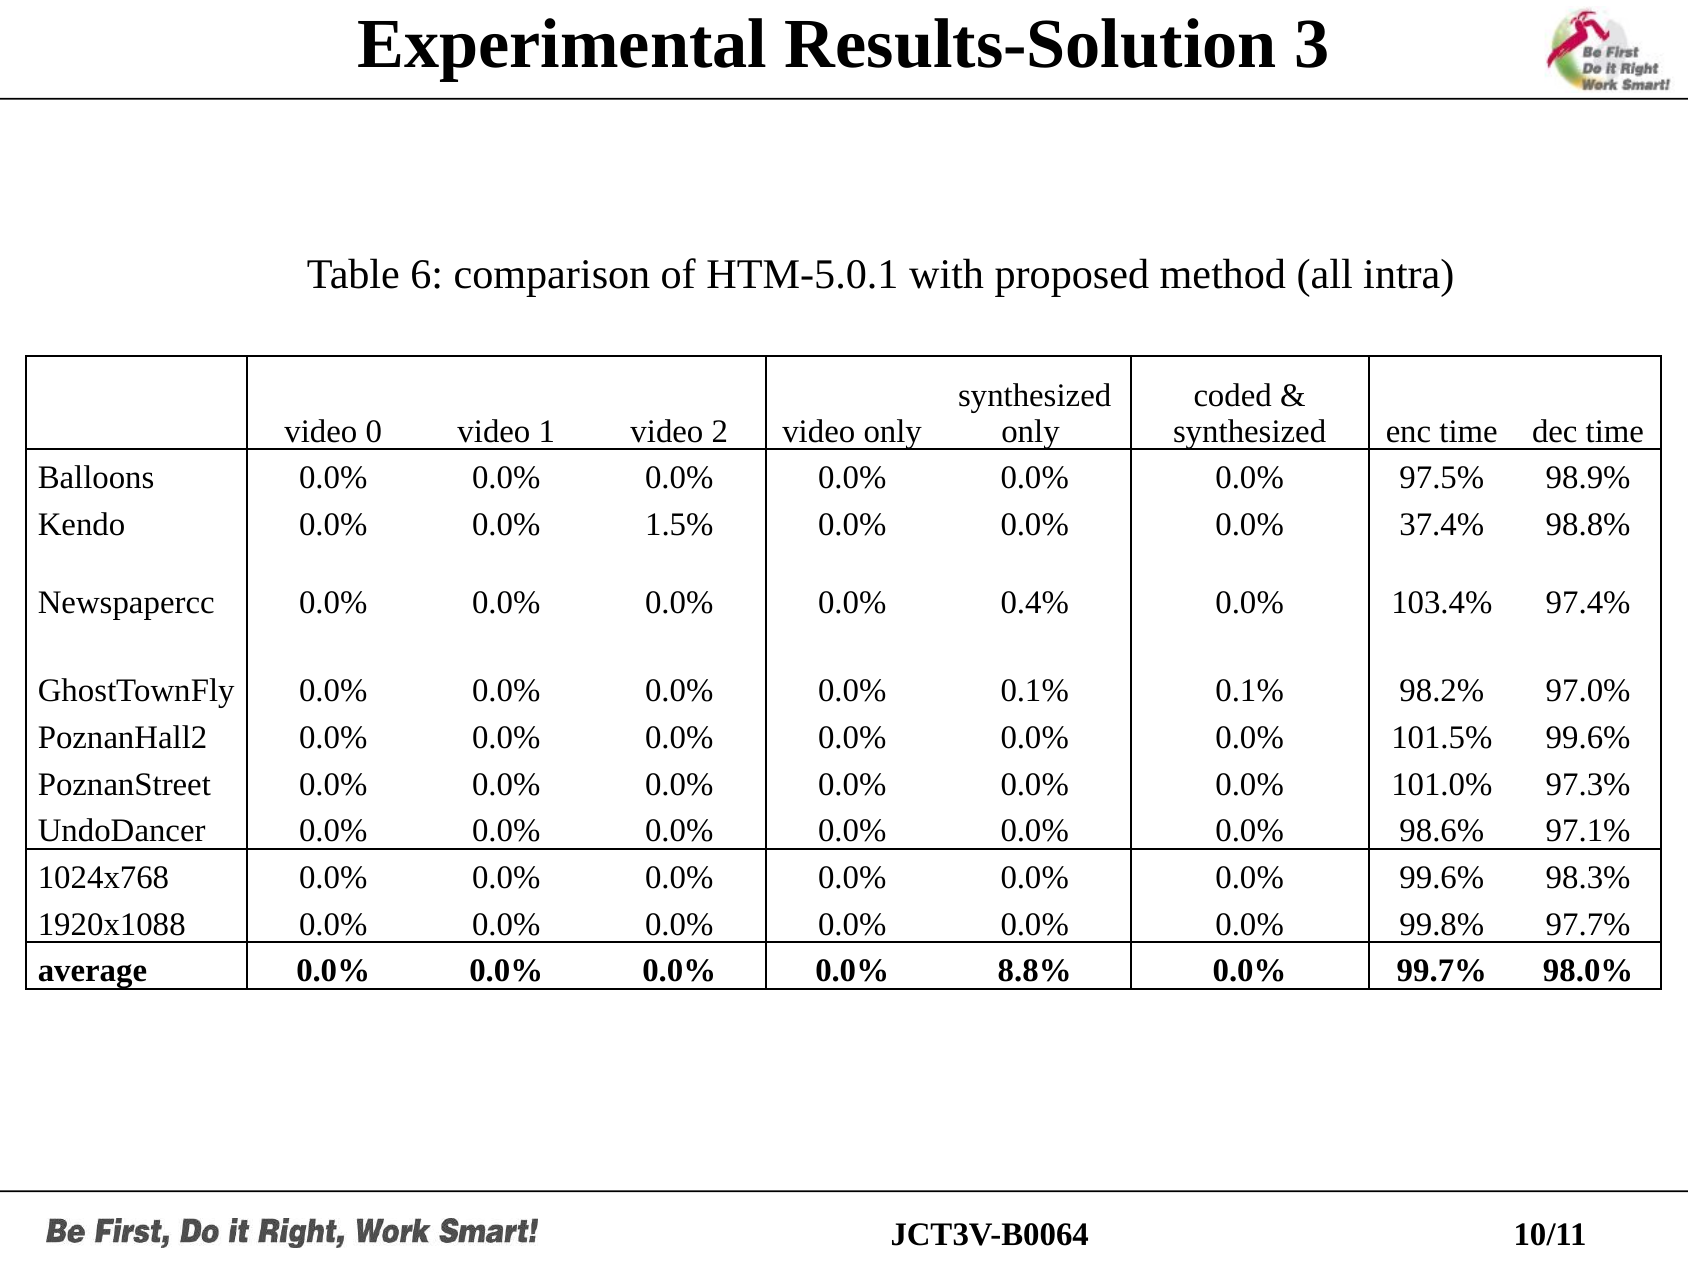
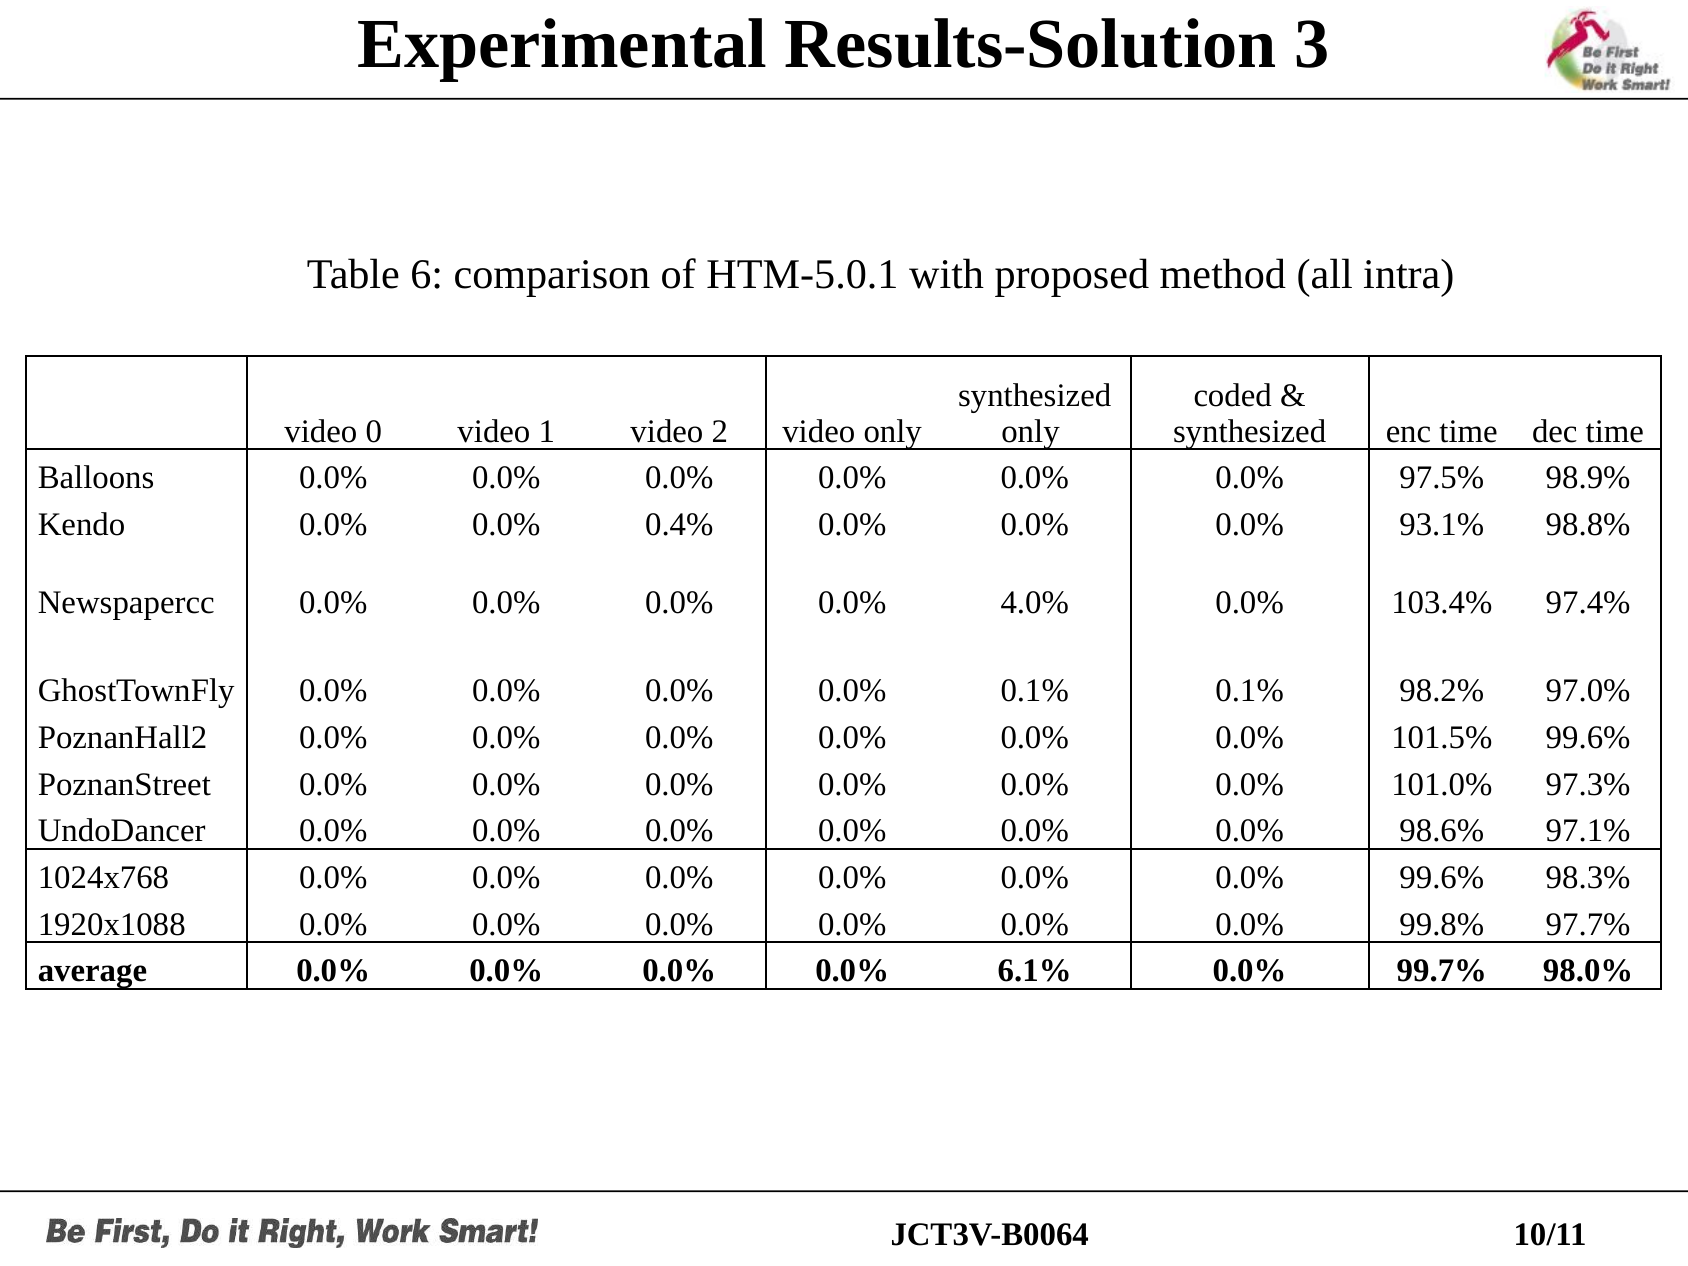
1.5%: 1.5% -> 0.4% (679, 525)
37.4%: 37.4% -> 93.1% (1442, 525)
0.4%: 0.4% -> 4.0% (1035, 603)
8.8%: 8.8% -> 6.1% (1035, 971)
